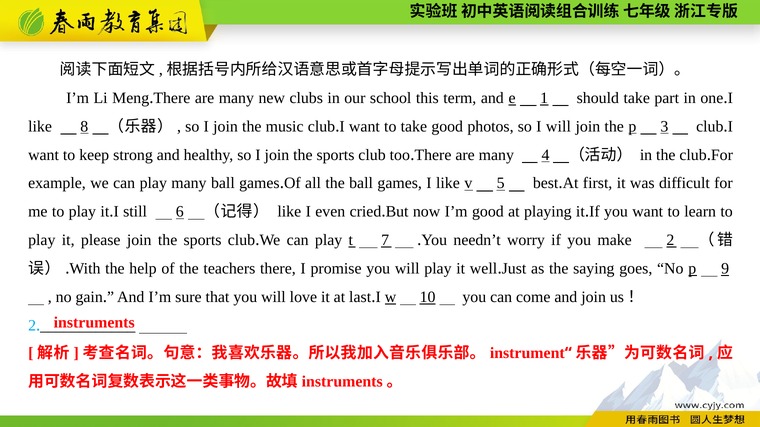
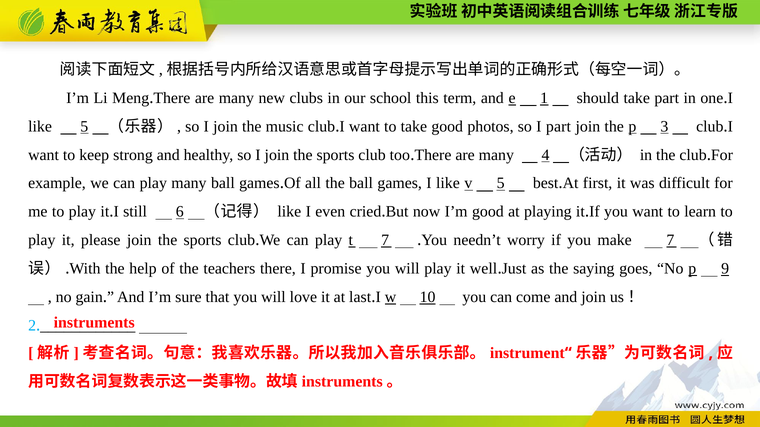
like 8: 8 -> 5 (84, 126)
I will: will -> part (558, 126)
make 2: 2 -> 7 (670, 241)
